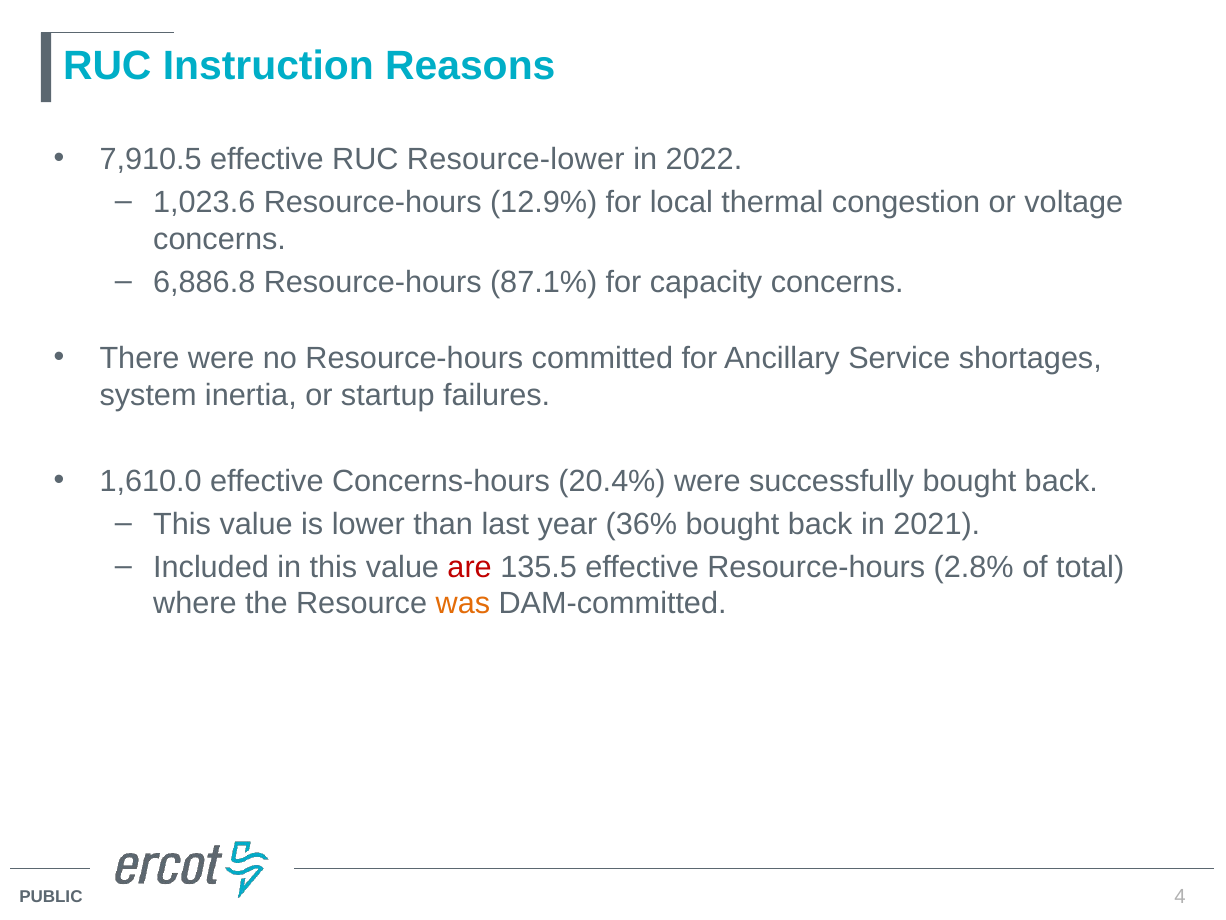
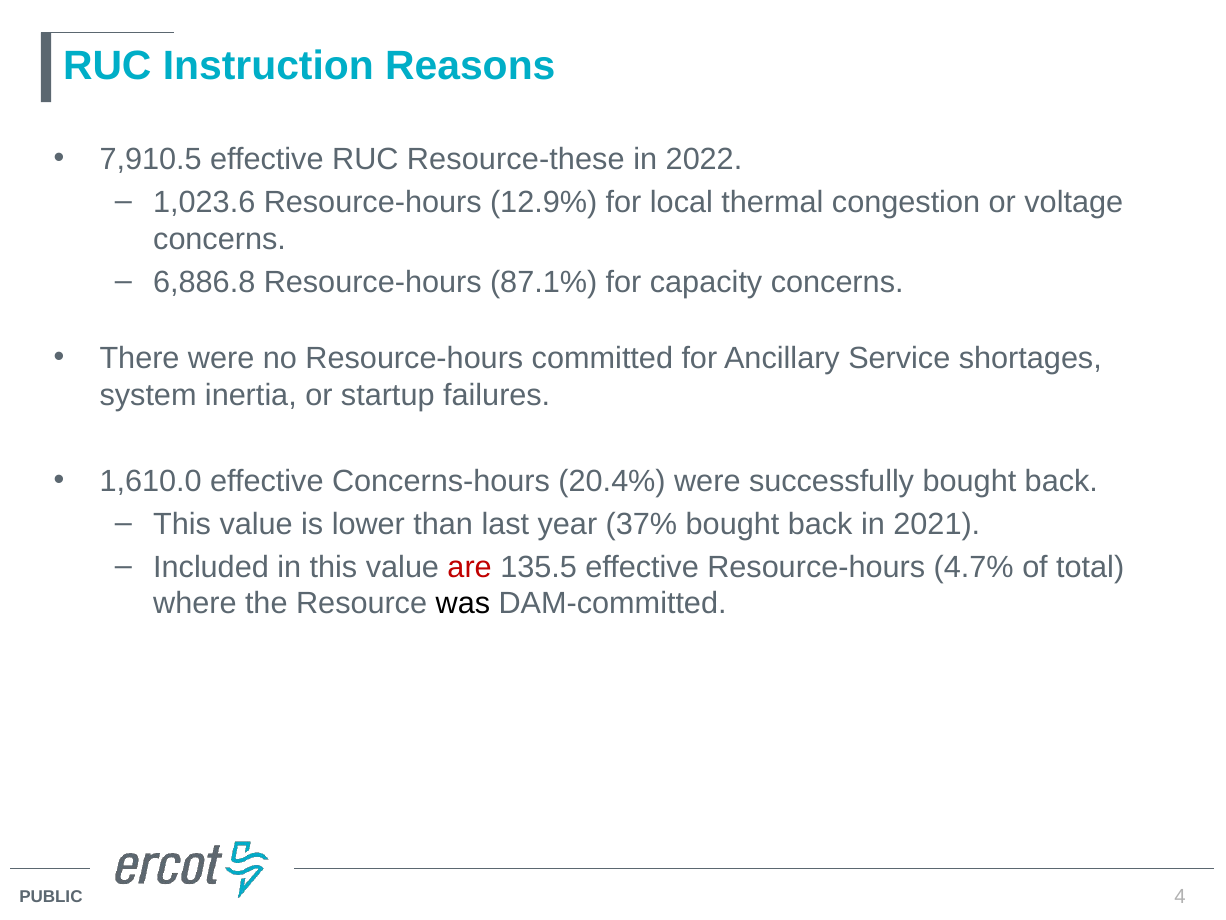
Resource-lower: Resource-lower -> Resource-these (516, 159)
36%: 36% -> 37% (641, 524)
2.8%: 2.8% -> 4.7% (974, 567)
was colour: orange -> black (463, 604)
